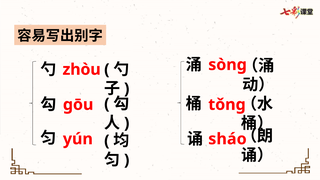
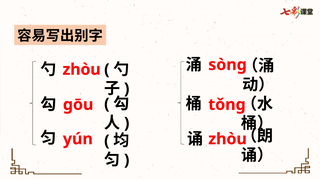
sháo: sháo -> zhòu (228, 139)
